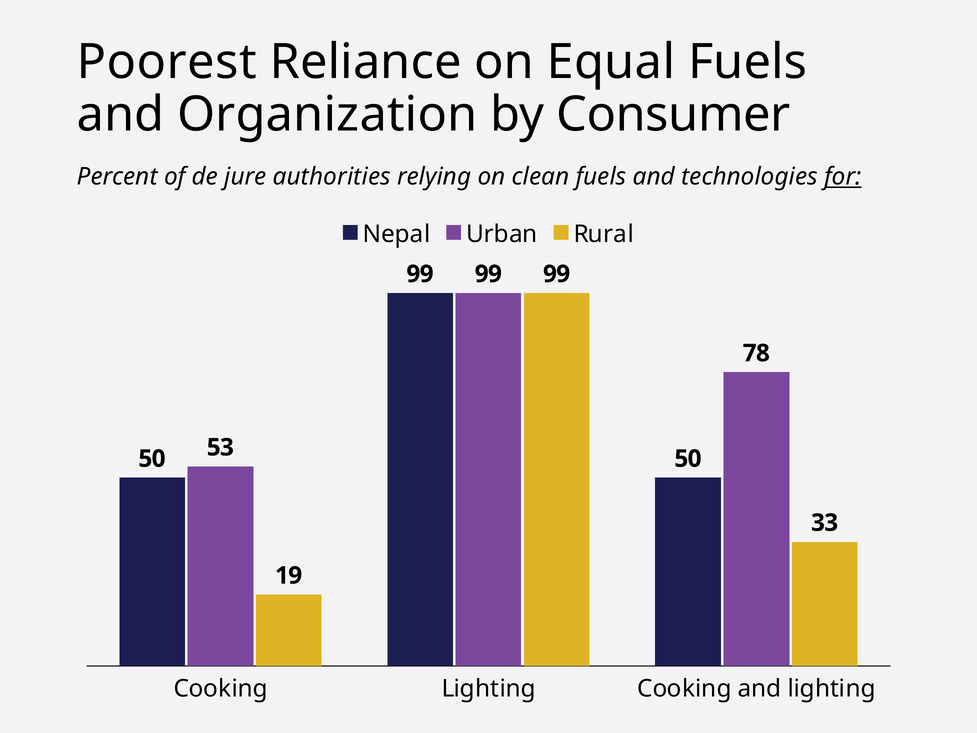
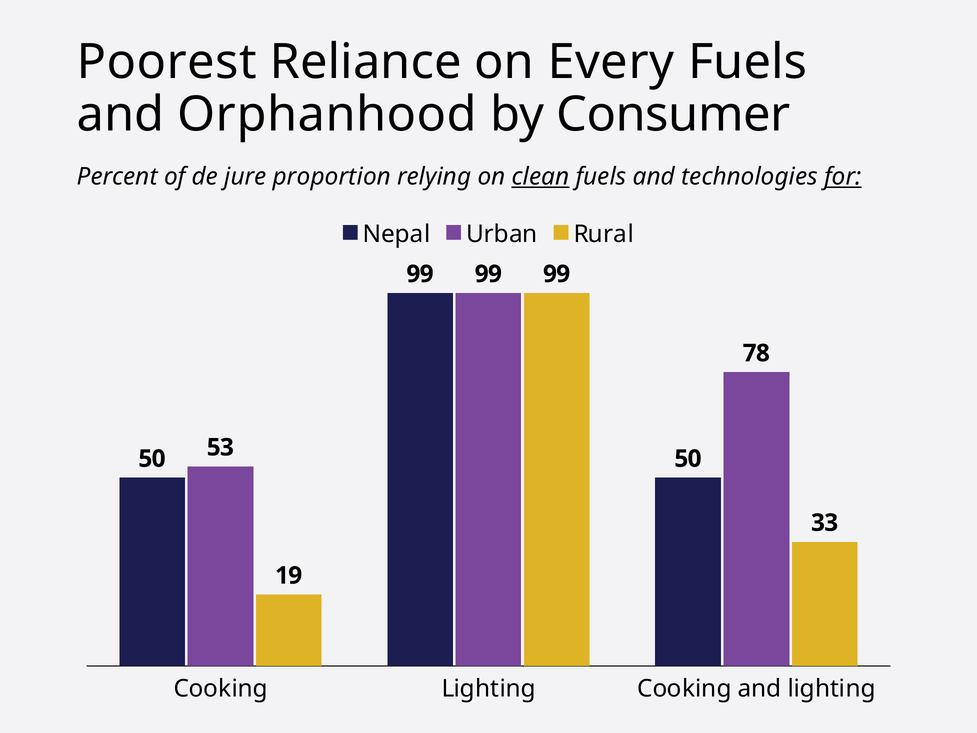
Equal: Equal -> Every (611, 62)
Organization: Organization -> Orphanhood (327, 115)
authorities: authorities -> proportion (332, 177)
clean underline: none -> present (541, 177)
